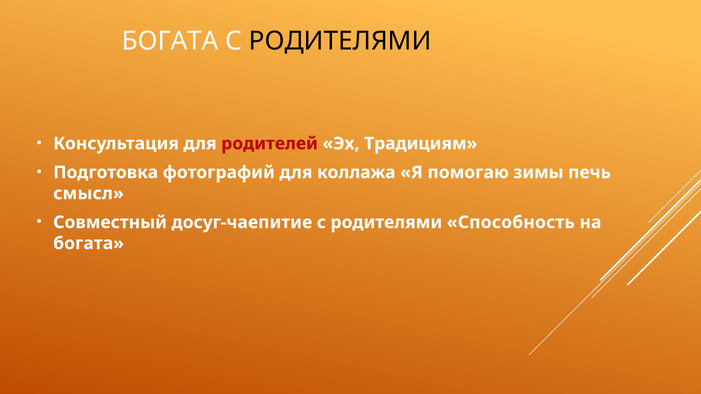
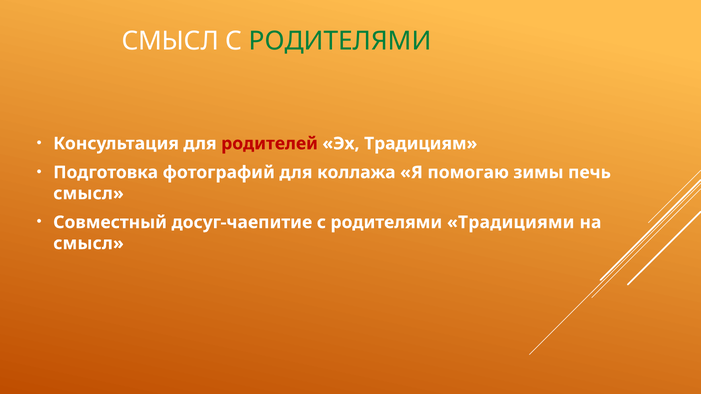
БОГАТА: БОГАТА -> СМЫСЛ (170, 41)
РОДИТЕЛЯМИ colour: black -> green (340, 41)
Способность: Способность -> Традициями (511, 223)
богата: богата -> смысл (89, 244)
